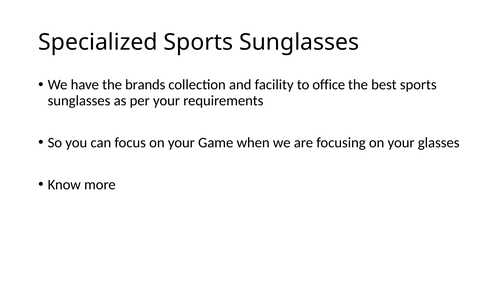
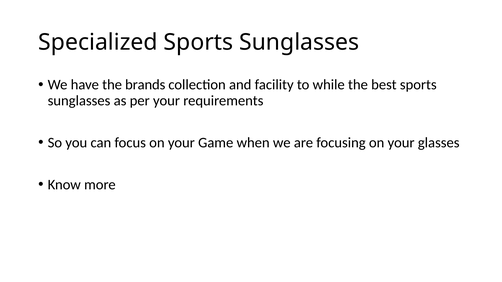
office: office -> while (329, 85)
